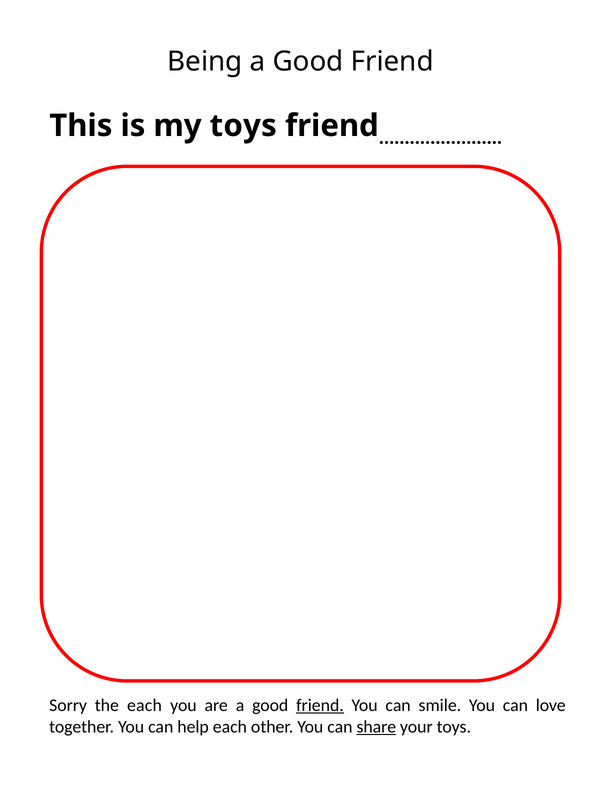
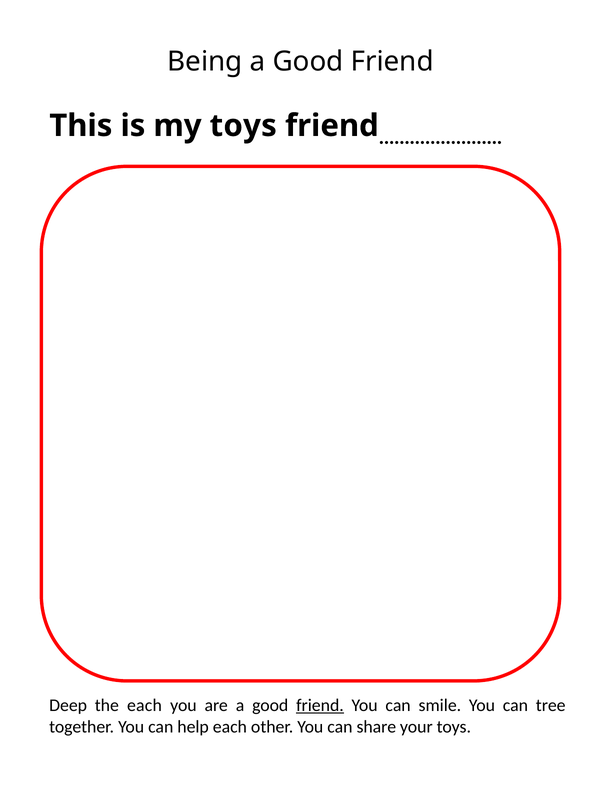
Sorry: Sorry -> Deep (68, 705)
love: love -> tree (551, 705)
share underline: present -> none (376, 726)
